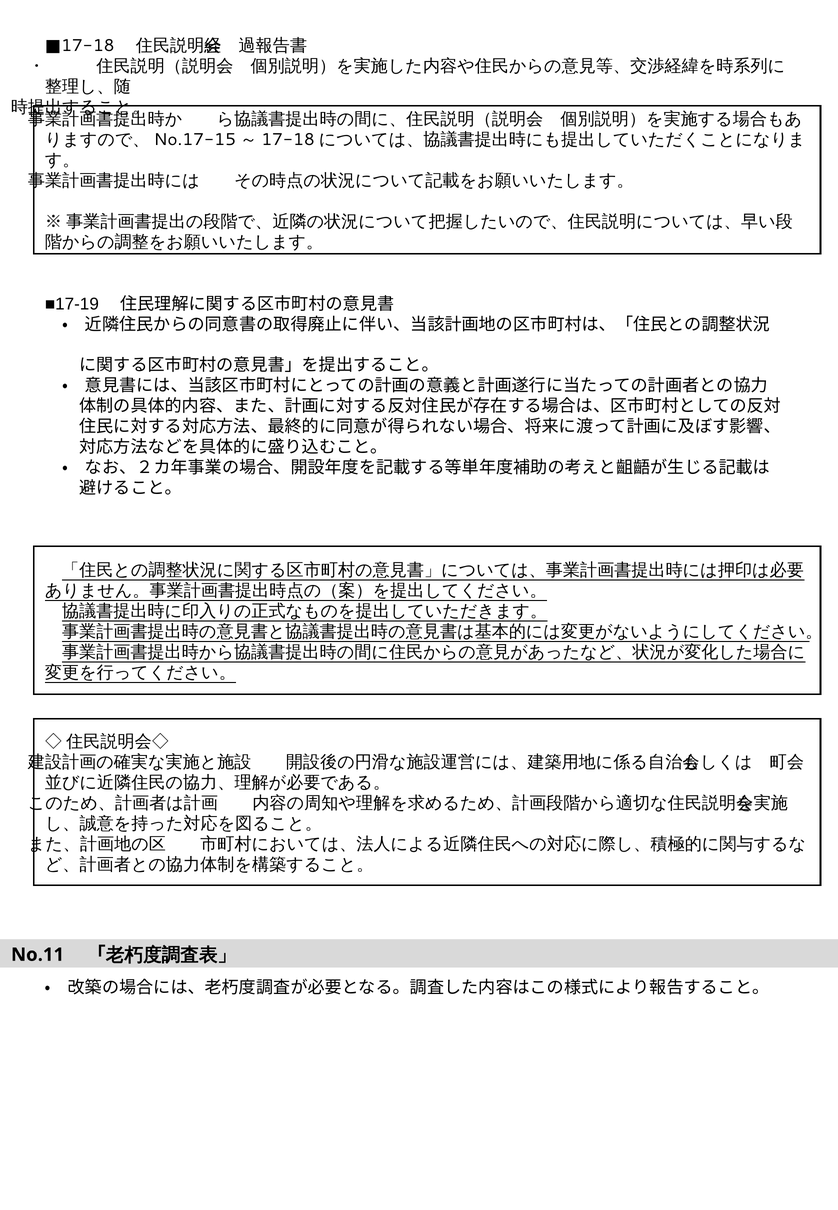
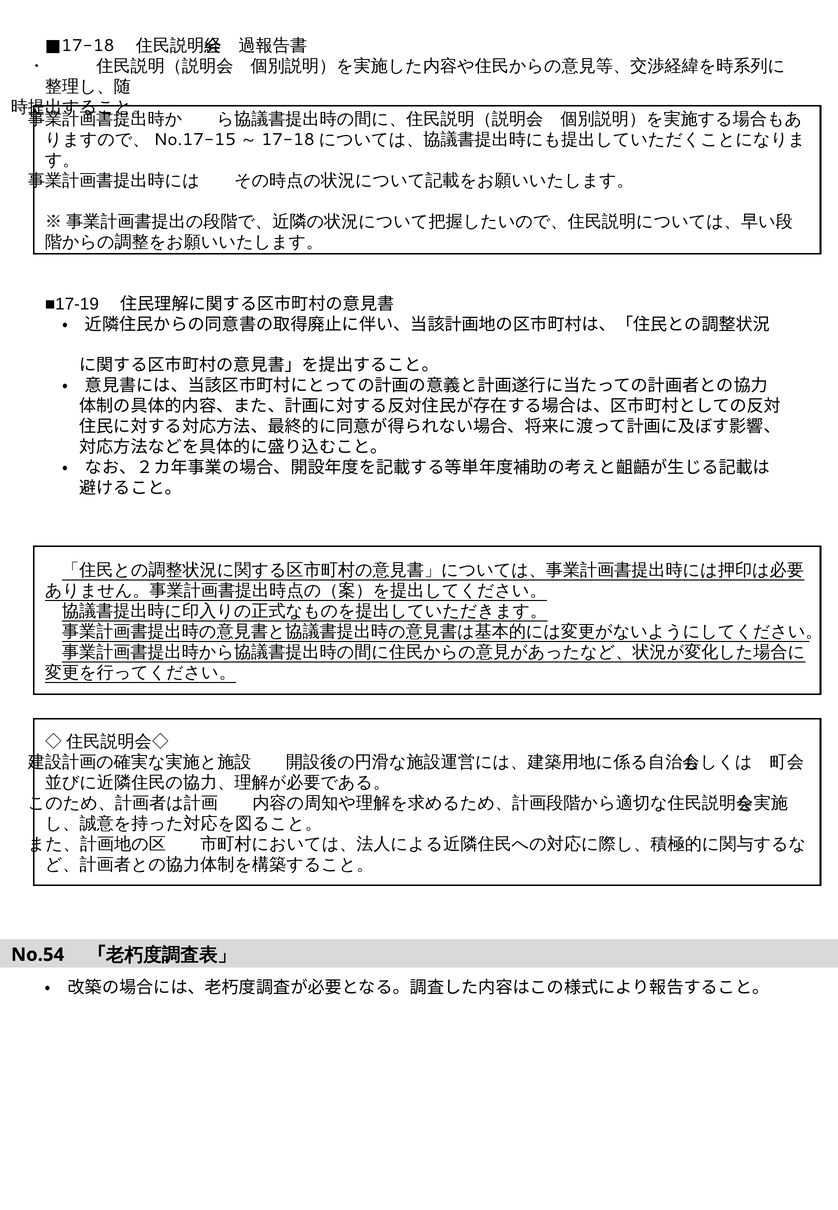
No.11: No.11 -> No.54 (38, 955)
